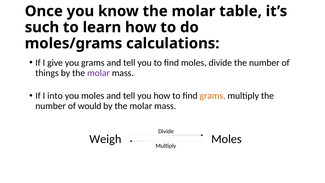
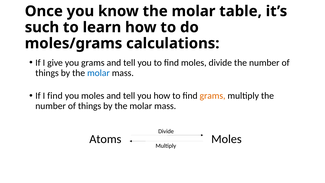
molar colour: purple -> blue (98, 73)
I into: into -> find (55, 96)
would: would -> things (90, 106)
Weigh: Weigh -> Atoms (105, 139)
